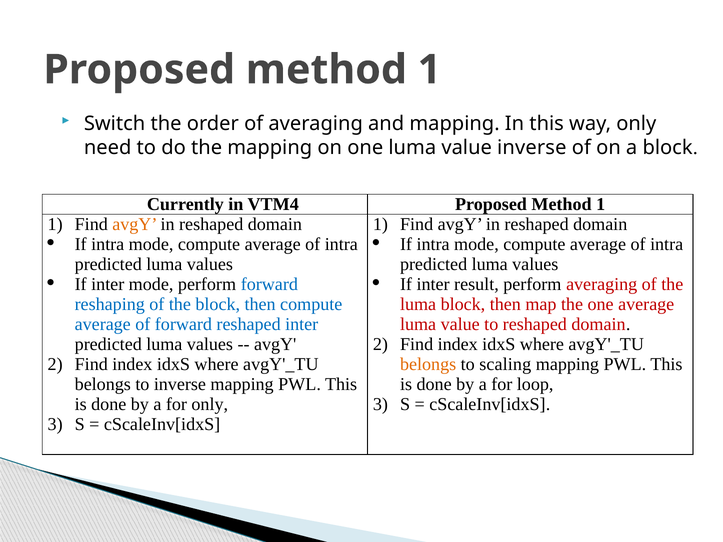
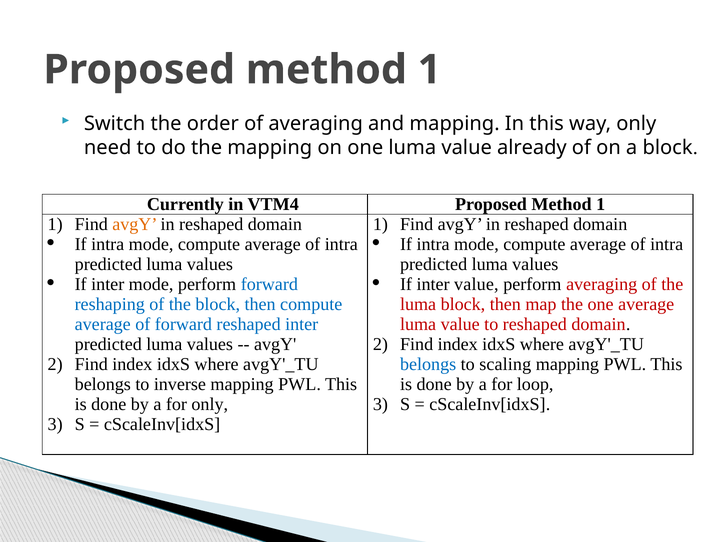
value inverse: inverse -> already (532, 148)
inter result: result -> value (476, 285)
belongs colour: orange -> blue (428, 365)
